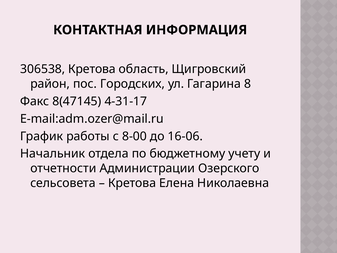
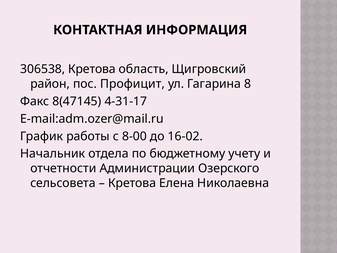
Городских: Городских -> Профицит (132, 84)
16-06: 16-06 -> 16-02 (185, 136)
